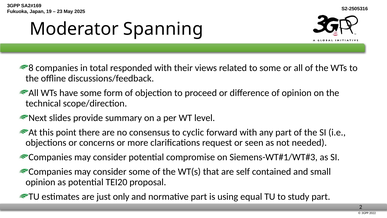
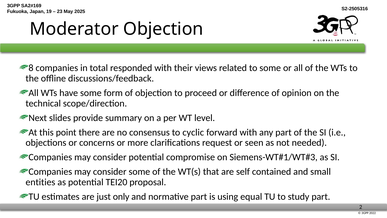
Moderator Spanning: Spanning -> Objection (163, 29)
opinion: opinion -> entities (40, 182)
